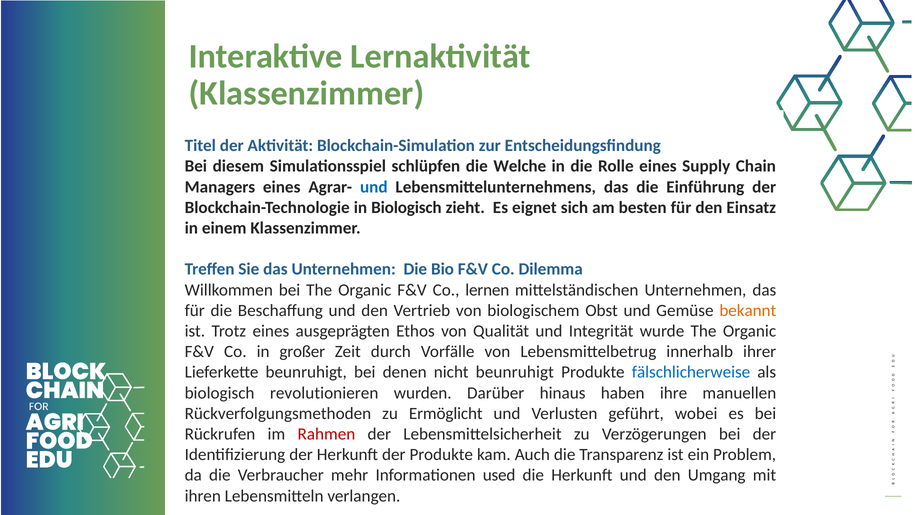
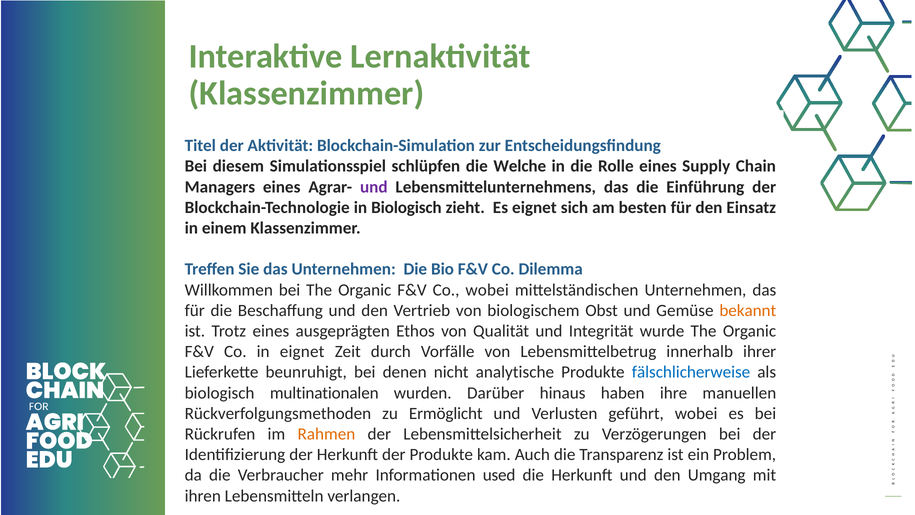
und colour: blue -> purple (374, 187)
Co lernen: lernen -> wobei (487, 290)
in großer: großer -> eignet (302, 351)
nicht beunruhigt: beunruhigt -> analytische (515, 372)
revolutionieren: revolutionieren -> multinationalen (324, 393)
Rahmen colour: red -> orange (326, 434)
